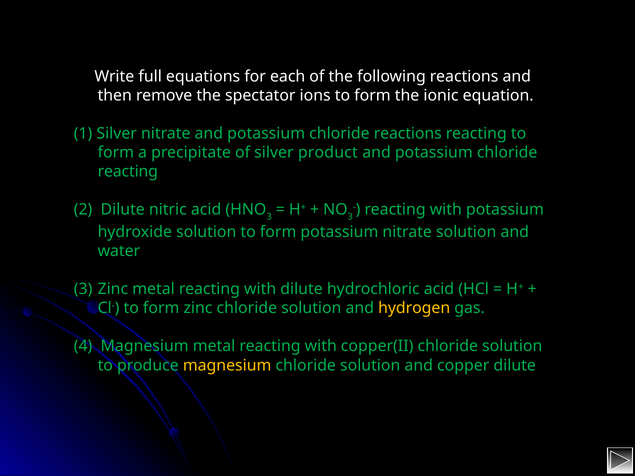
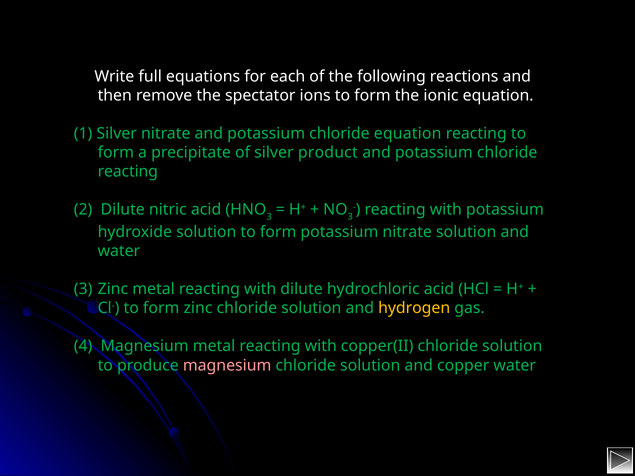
chloride reactions: reactions -> equation (408, 133)
magnesium colour: yellow -> pink (227, 365)
copper dilute: dilute -> water (515, 365)
